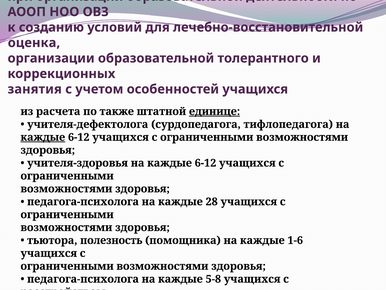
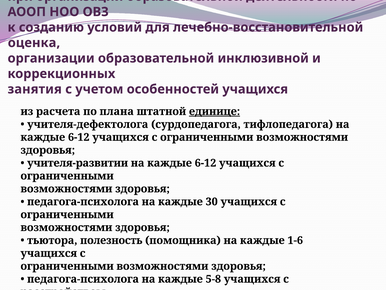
толерантного: толерантного -> инклюзивной (263, 58)
также: также -> плана (117, 111)
каждые underline: present -> none (43, 137)
учителя-здоровья: учителя-здоровья -> учителя-развитии (78, 163)
каждые 28: 28 -> 30 (212, 201)
